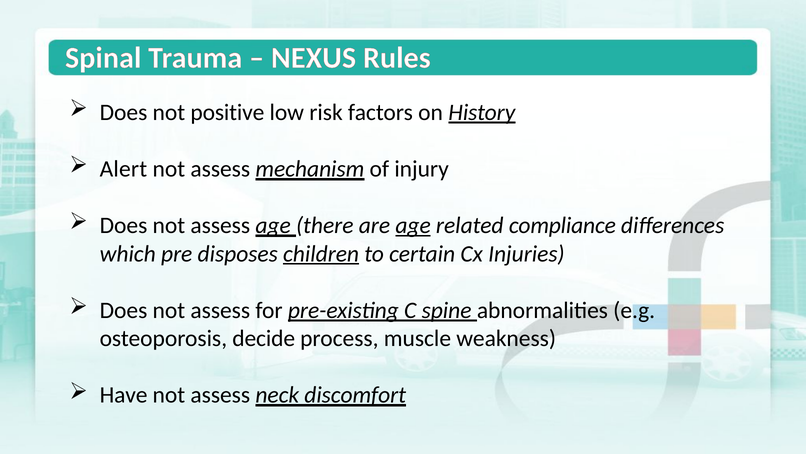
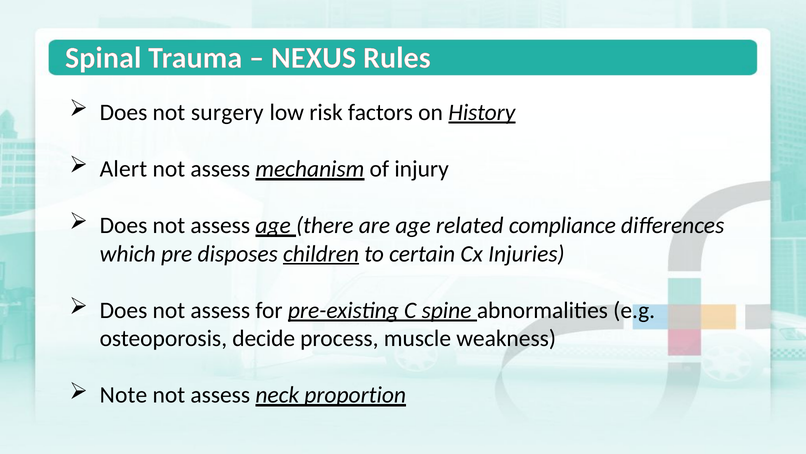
positive: positive -> surgery (227, 112)
age underline: present -> none (413, 225)
Have: Have -> Note (123, 395)
discomfort: discomfort -> proportion (355, 395)
